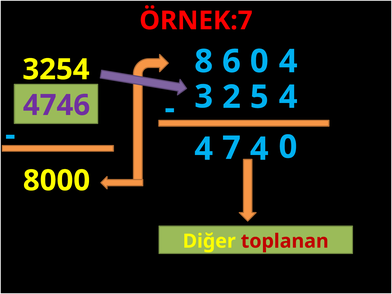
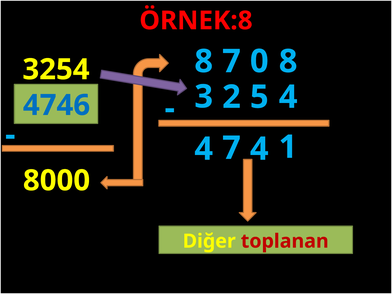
ÖRNEK:7: ÖRNEK:7 -> ÖRNEK:8 (196, 21)
8 6: 6 -> 7 (231, 61)
0 4: 4 -> 8 (288, 61)
4746 colour: purple -> blue (57, 105)
0: 0 -> 1 (288, 147)
